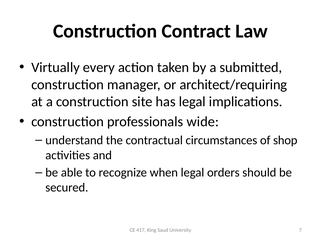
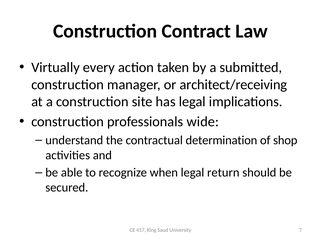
architect/requiring: architect/requiring -> architect/receiving (233, 84)
circumstances: circumstances -> determination (221, 140)
orders: orders -> return (223, 172)
